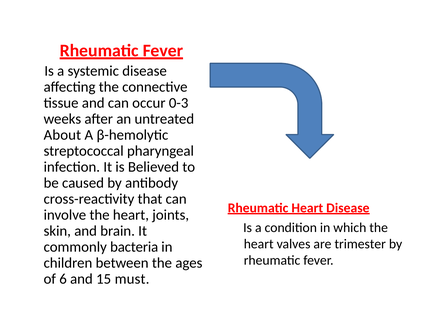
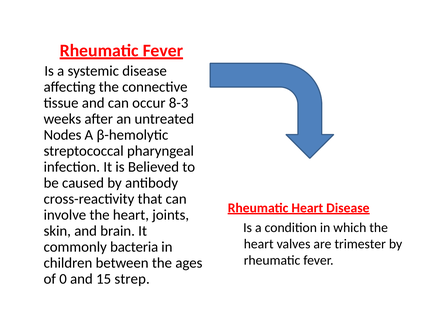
0-3: 0-3 -> 8-3 (179, 103)
About: About -> Nodes (63, 135)
6: 6 -> 0 (63, 279)
must: must -> strep (132, 279)
